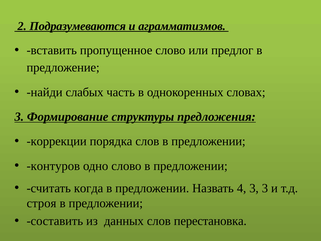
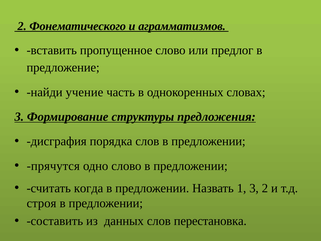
Подразумеваются: Подразумеваются -> Фонематического (78, 26)
слабых: слабых -> учение (84, 92)
коррекции: коррекции -> дисграфия (57, 141)
контуров: контуров -> прячутся (53, 166)
4: 4 -> 1 (242, 188)
3 3: 3 -> 2 (265, 188)
